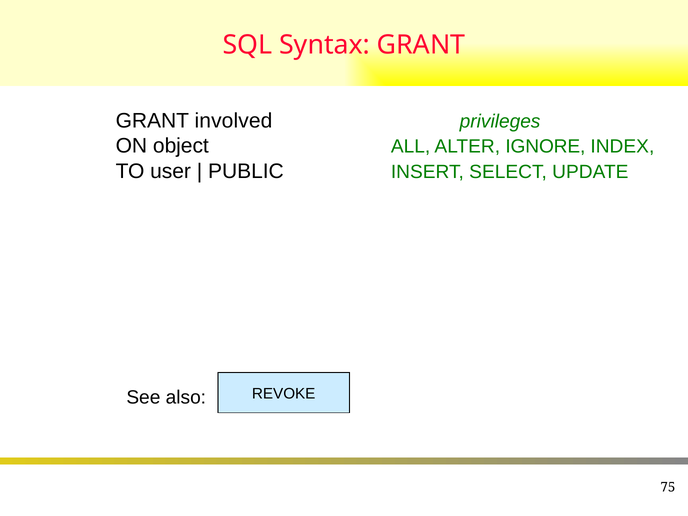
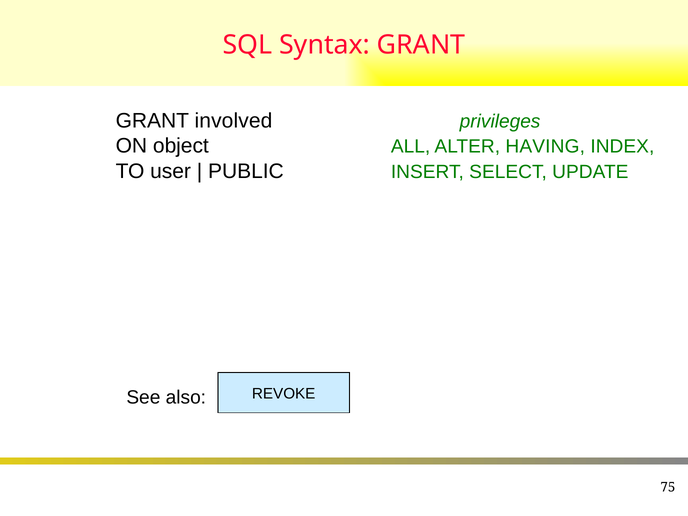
IGNORE: IGNORE -> HAVING (545, 147)
